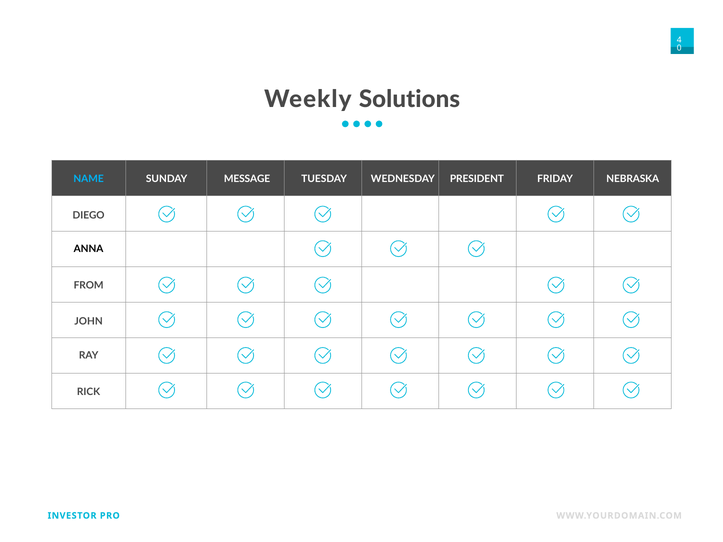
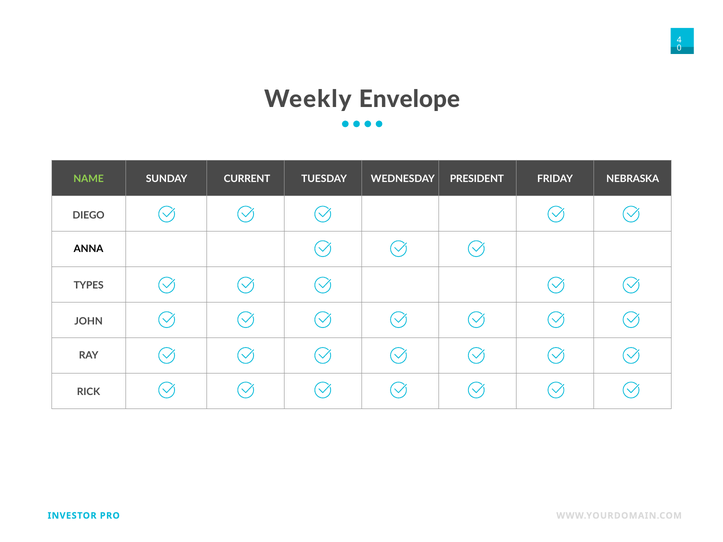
Solutions: Solutions -> Envelope (409, 99)
NAME colour: light blue -> light green (89, 179)
MESSAGE: MESSAGE -> CURRENT (247, 179)
FROM: FROM -> TYPES (89, 286)
